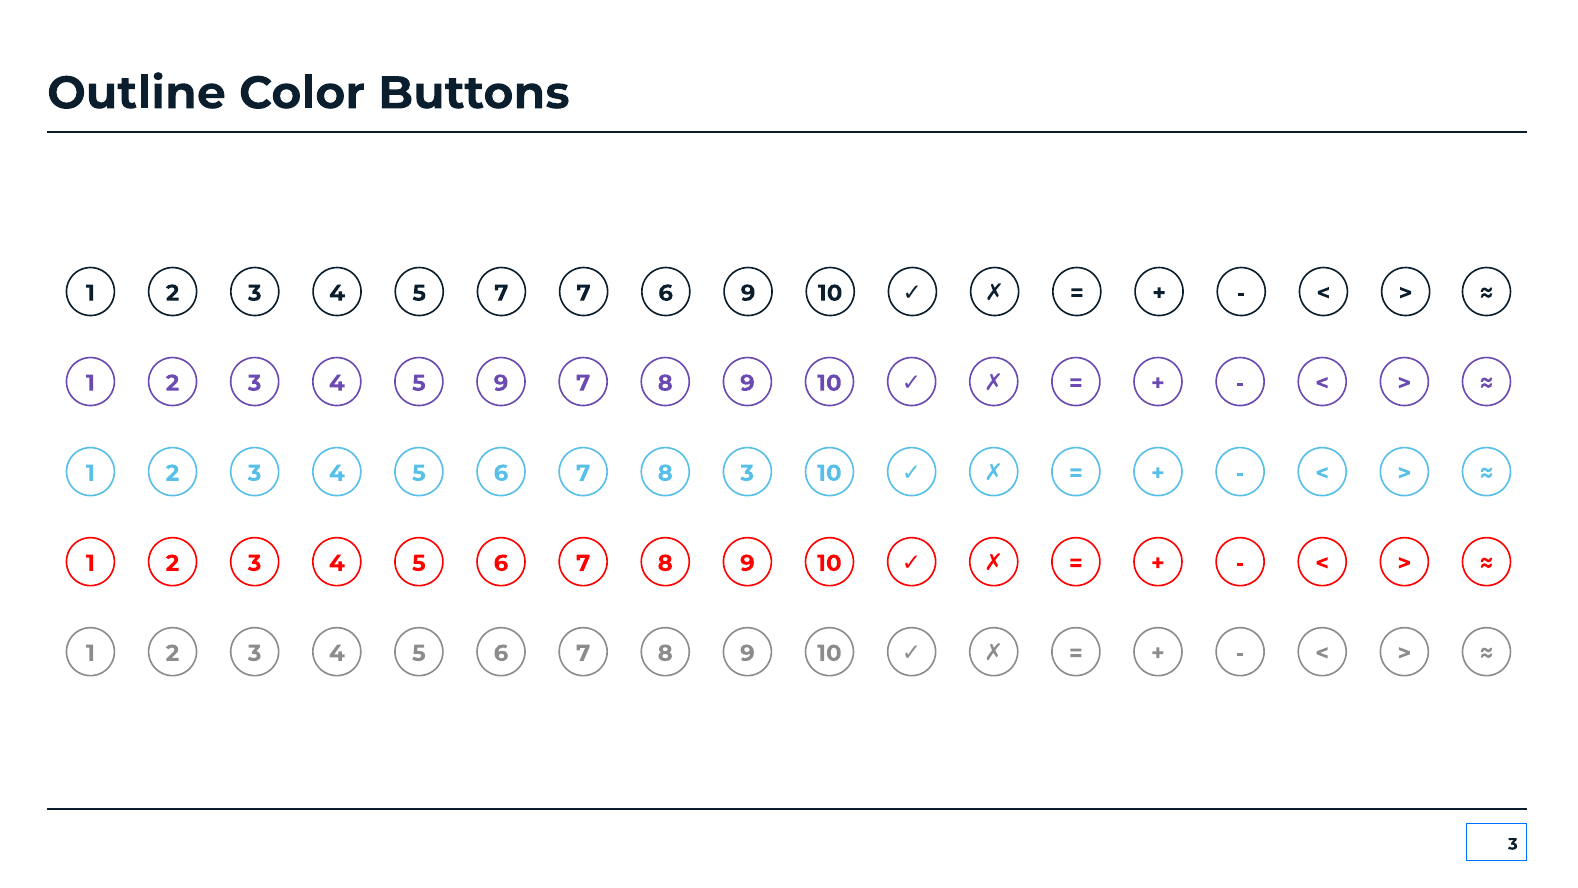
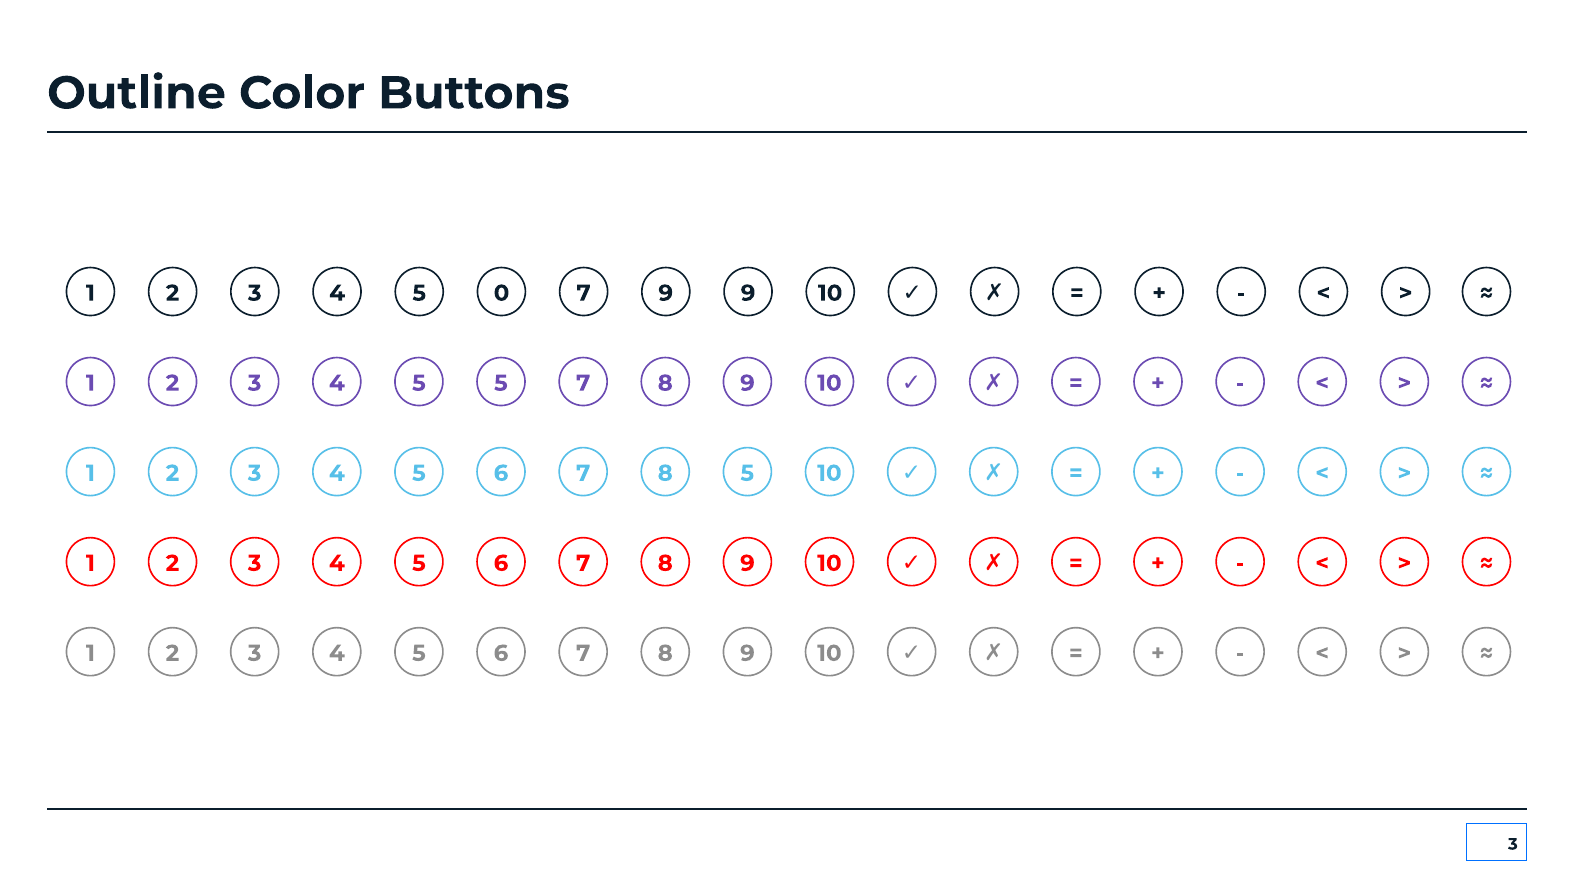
5 7: 7 -> 0 (502, 293)
7 6: 6 -> 9 (666, 293)
5 9: 9 -> 5 (501, 383)
8 3: 3 -> 5 (747, 473)
